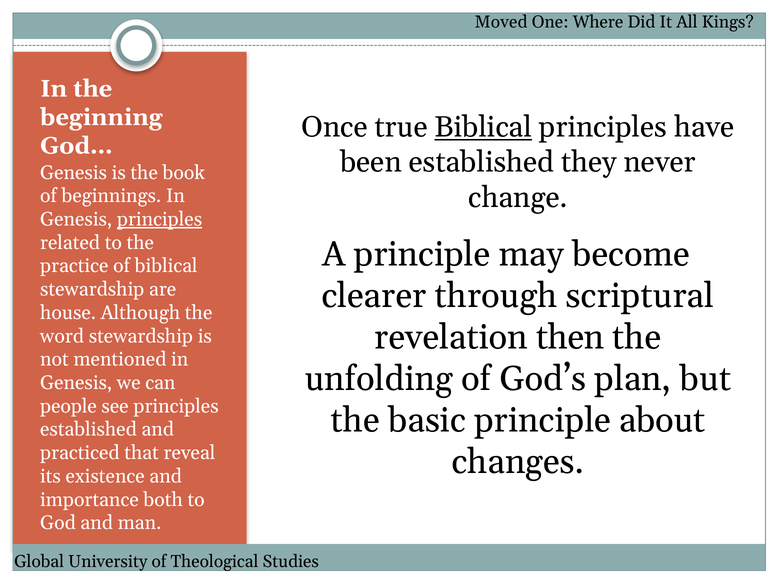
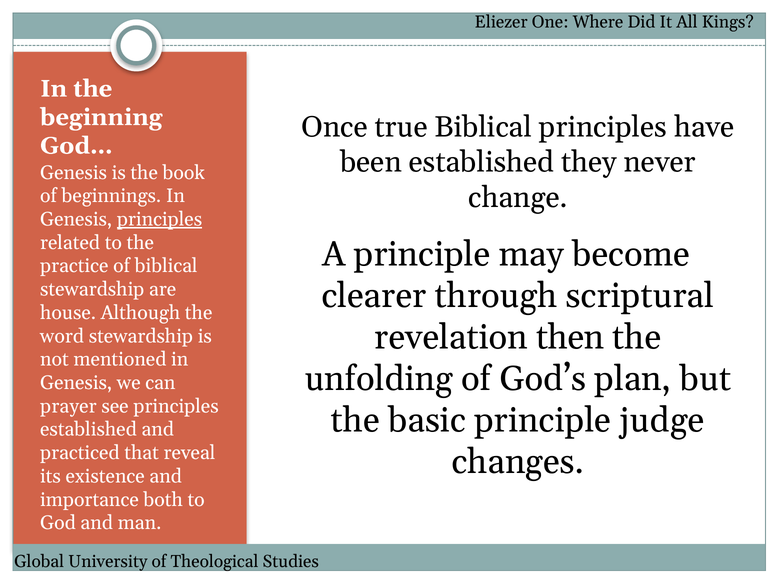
Moved: Moved -> Eliezer (501, 22)
Biblical underline: present -> none (483, 127)
people: people -> prayer (68, 406)
about: about -> judge (662, 420)
